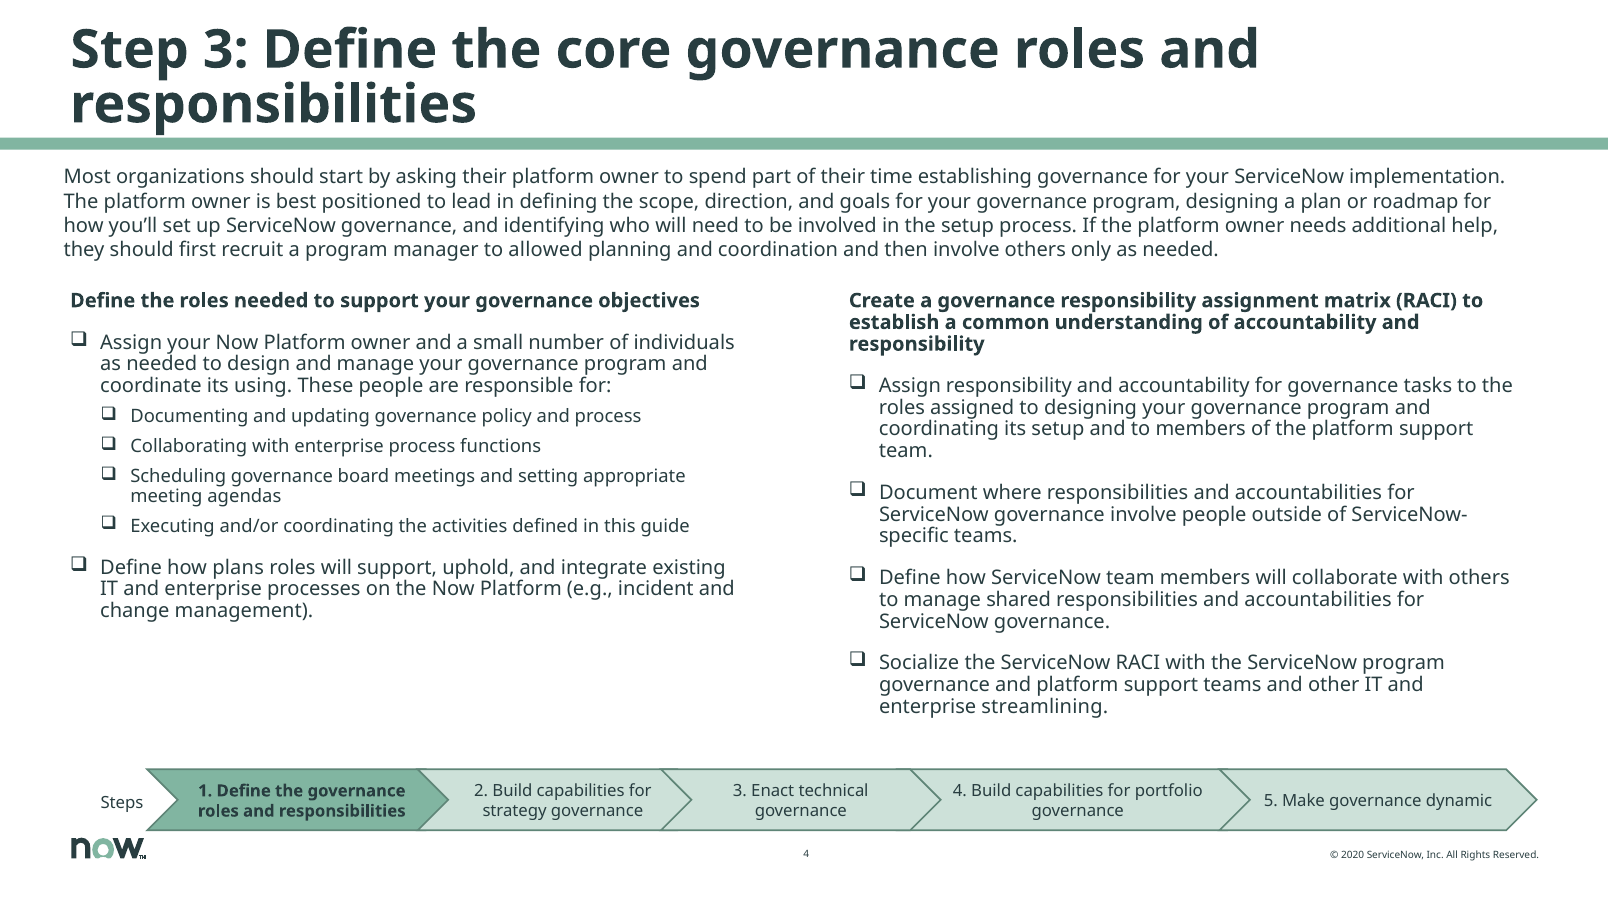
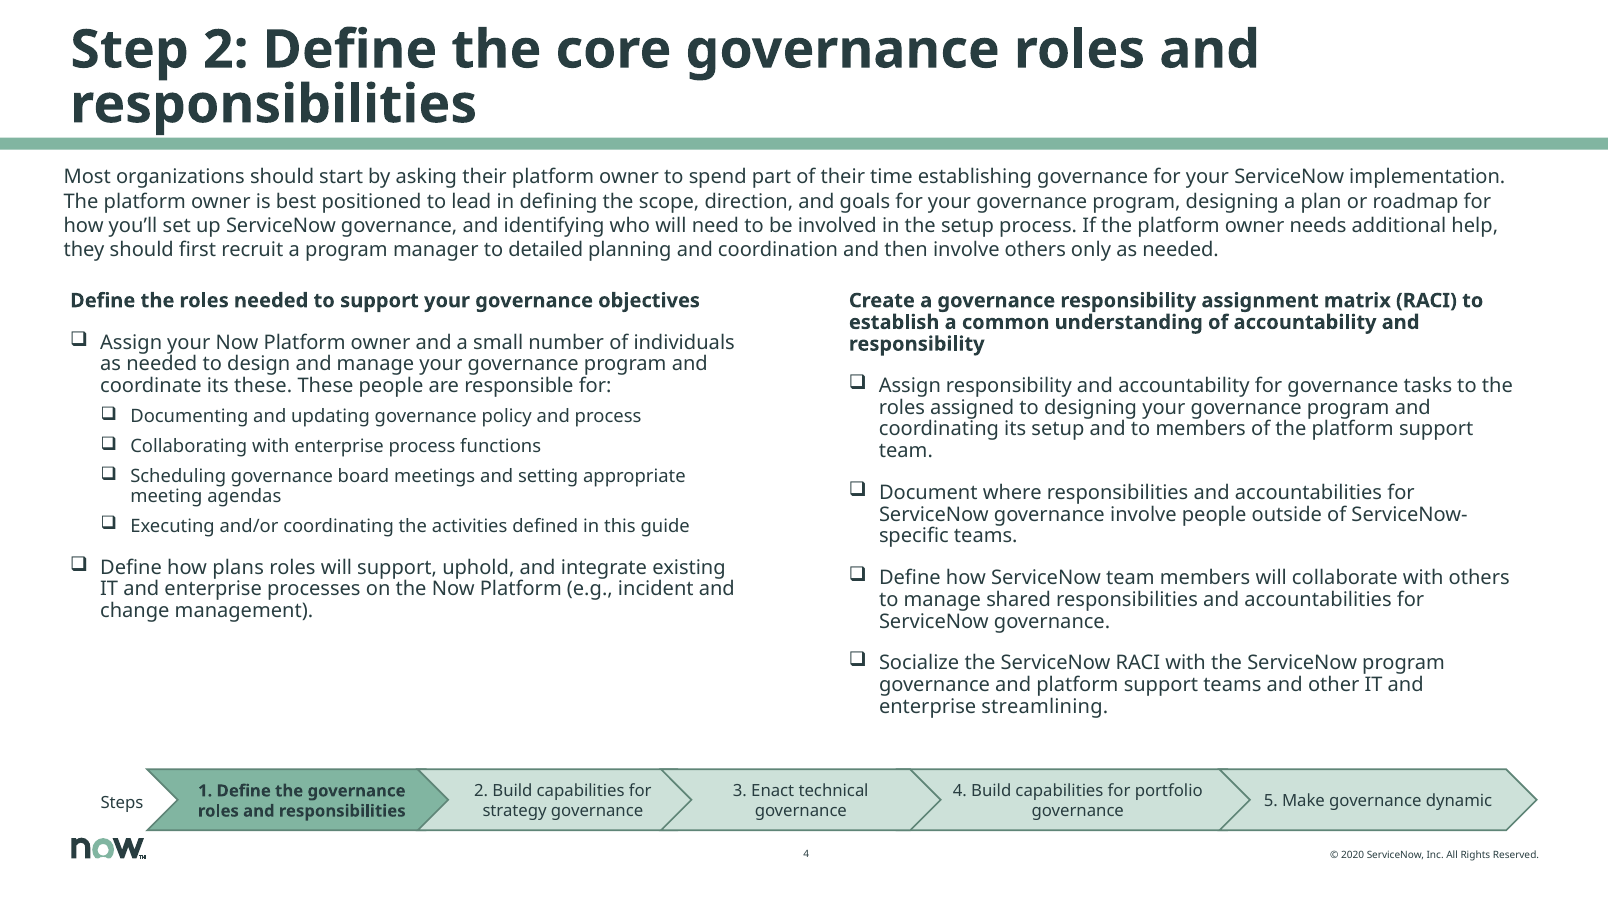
Step 3: 3 -> 2 (226, 50)
allowed: allowed -> detailed (546, 250)
its using: using -> these (263, 386)
